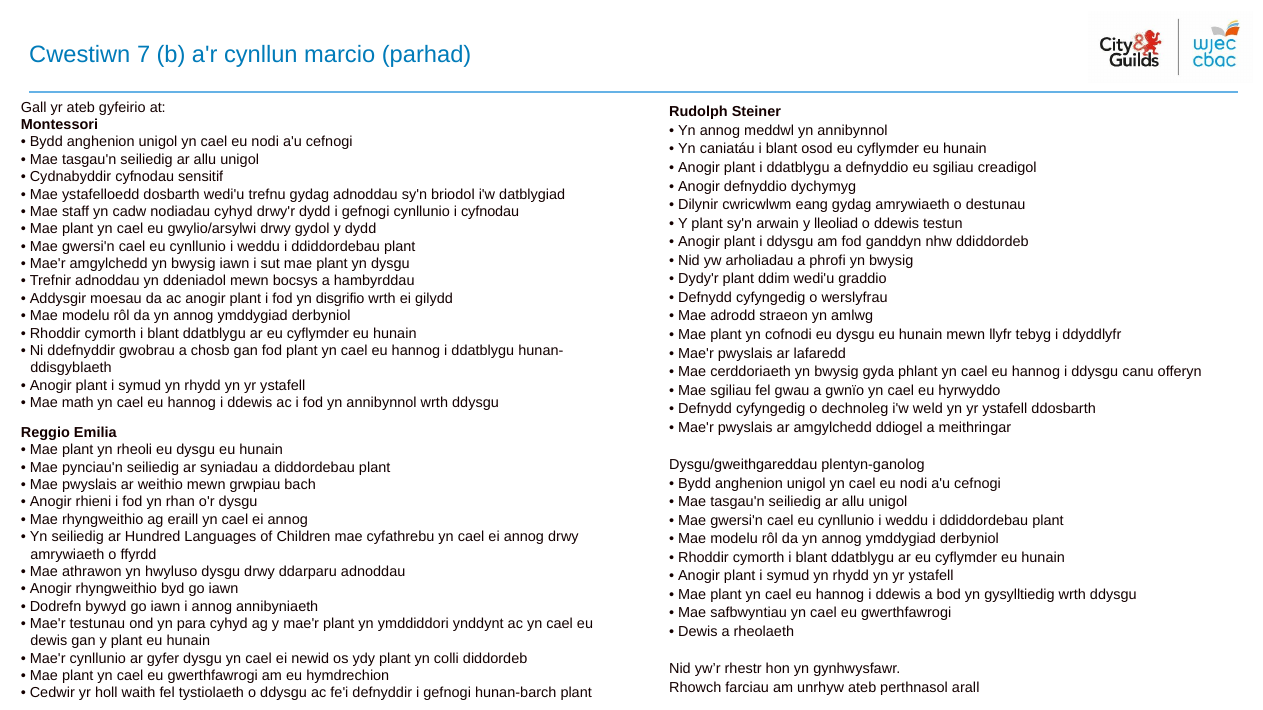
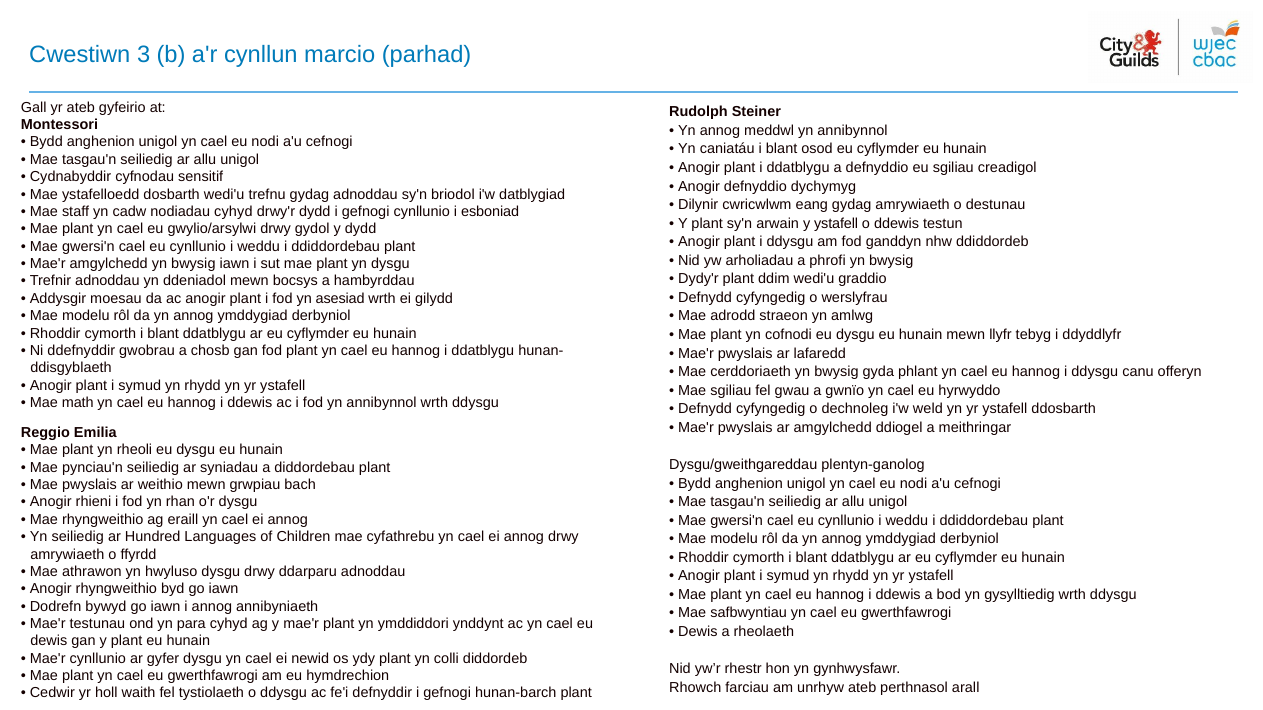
7: 7 -> 3 (144, 55)
i cyfnodau: cyfnodau -> esboniad (490, 212)
y lleoliad: lleoliad -> ystafell (836, 224)
disgrifio: disgrifio -> asesiad (340, 299)
